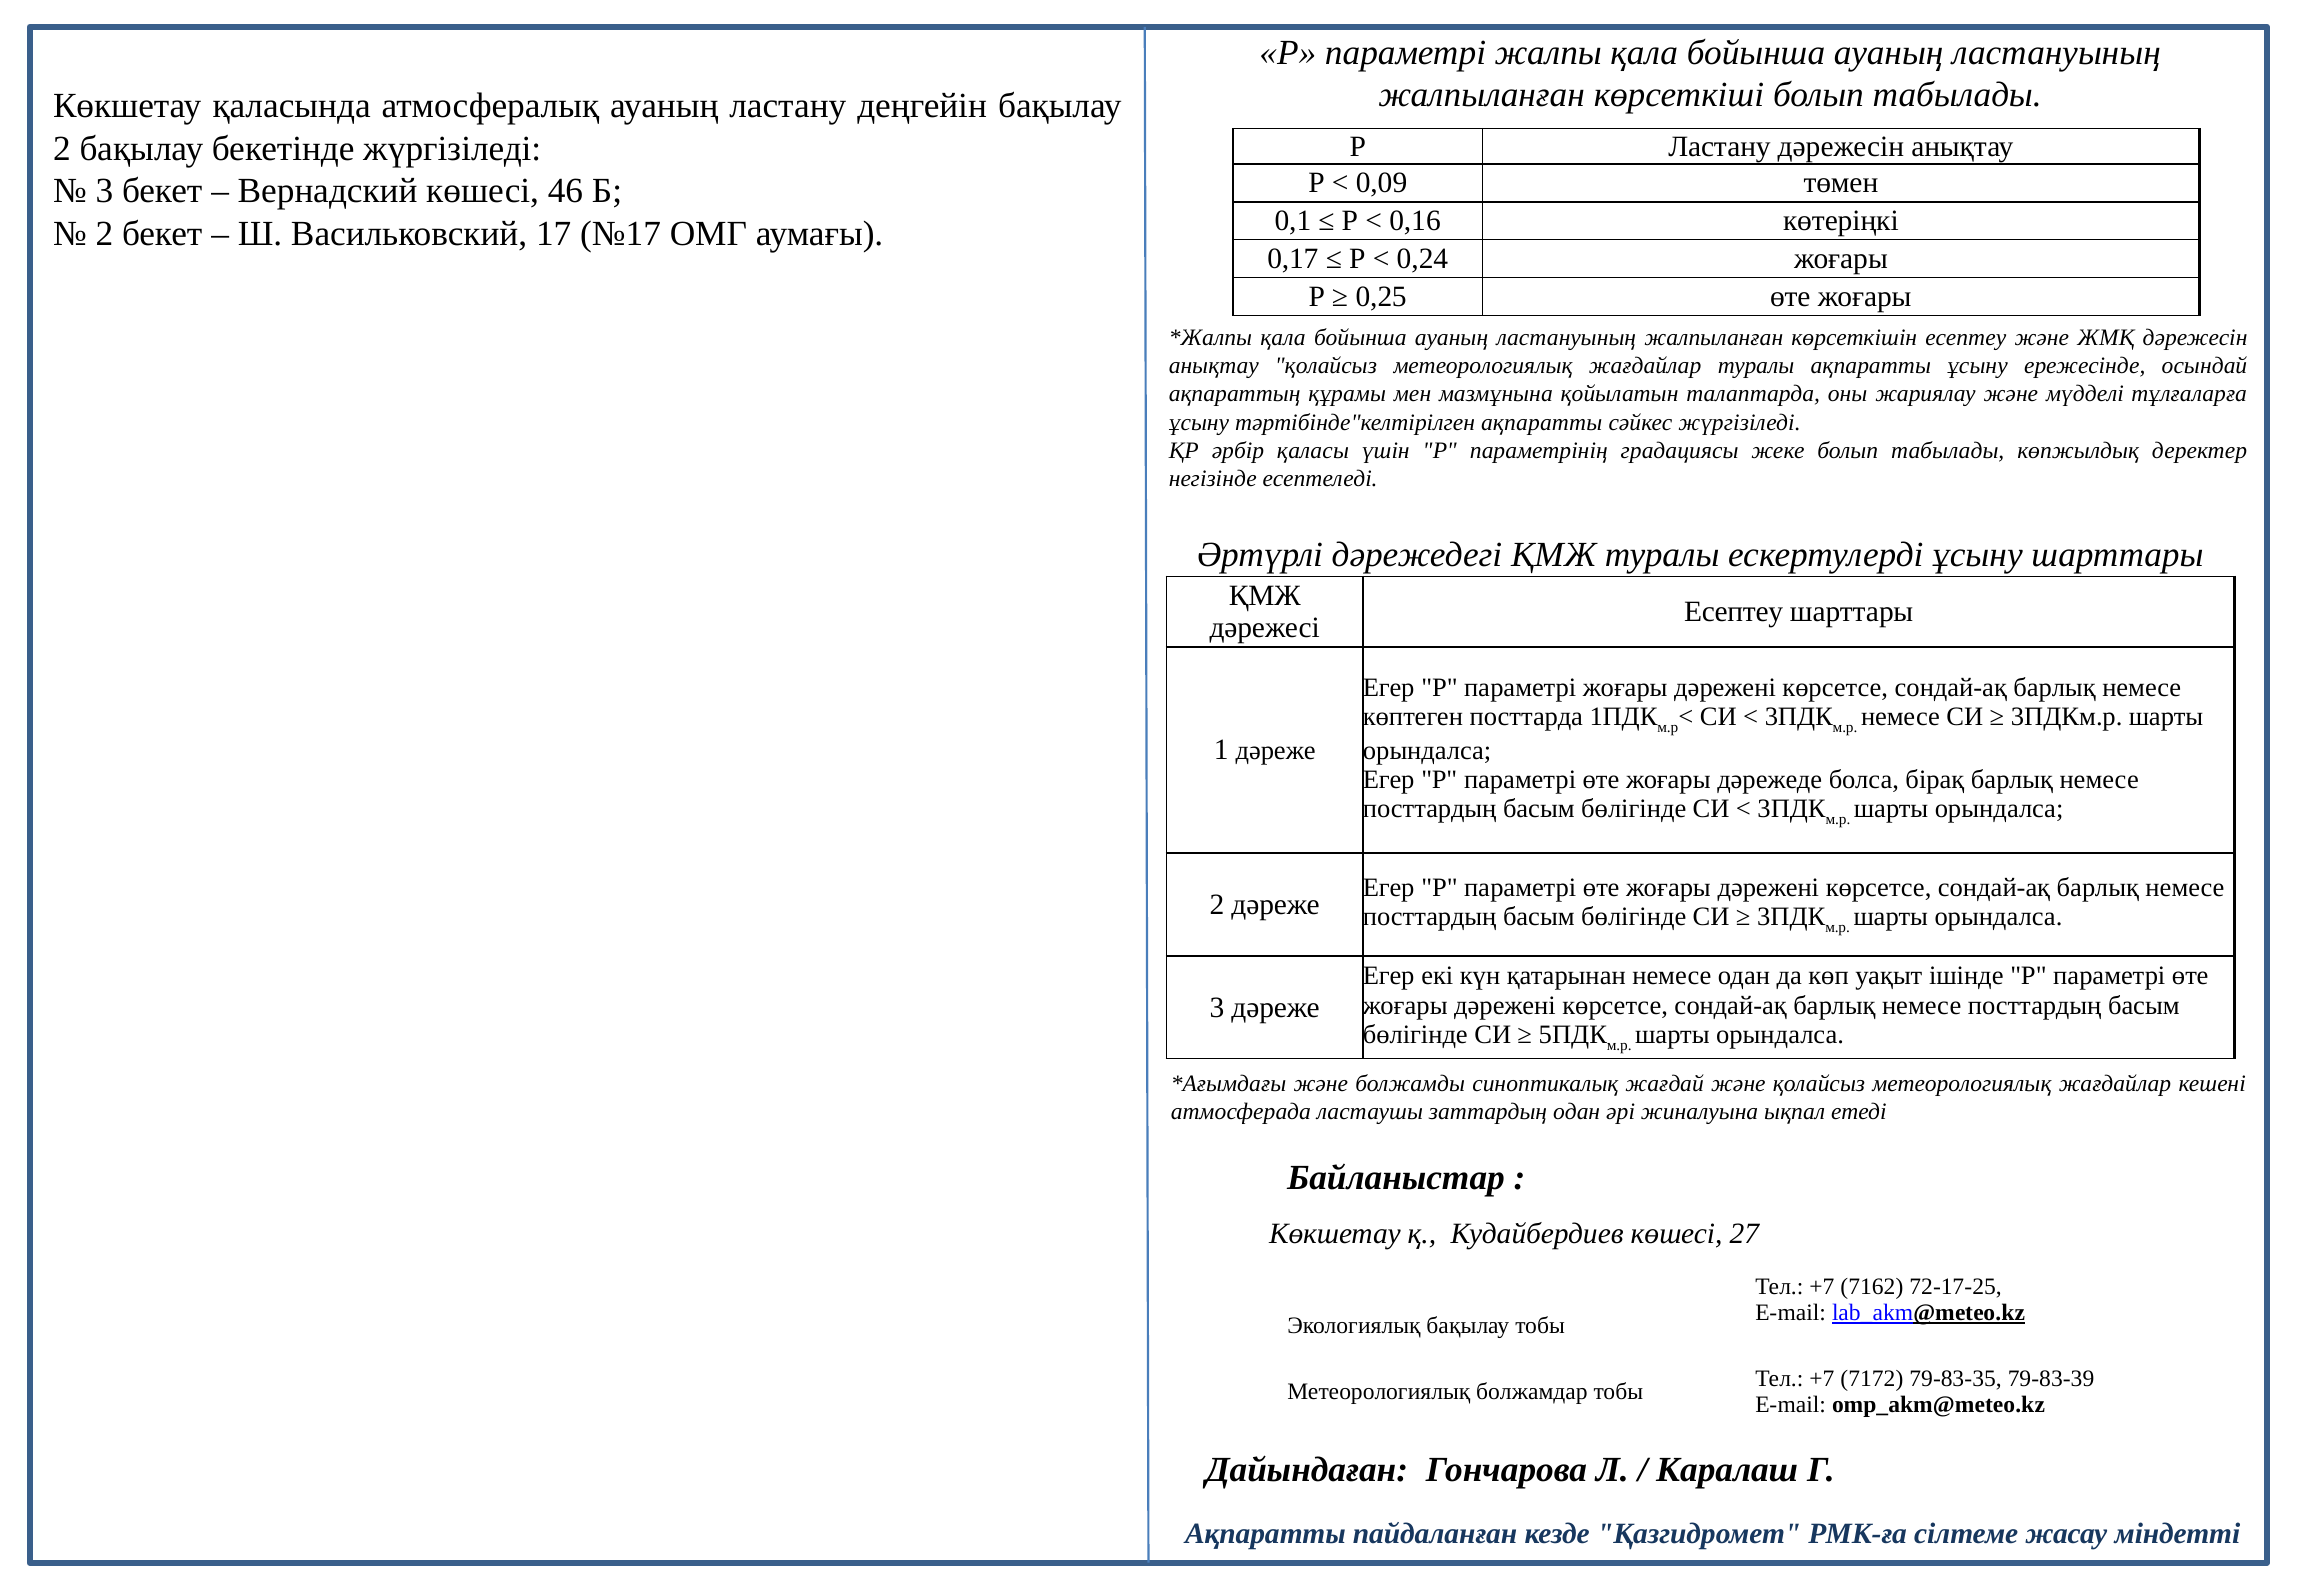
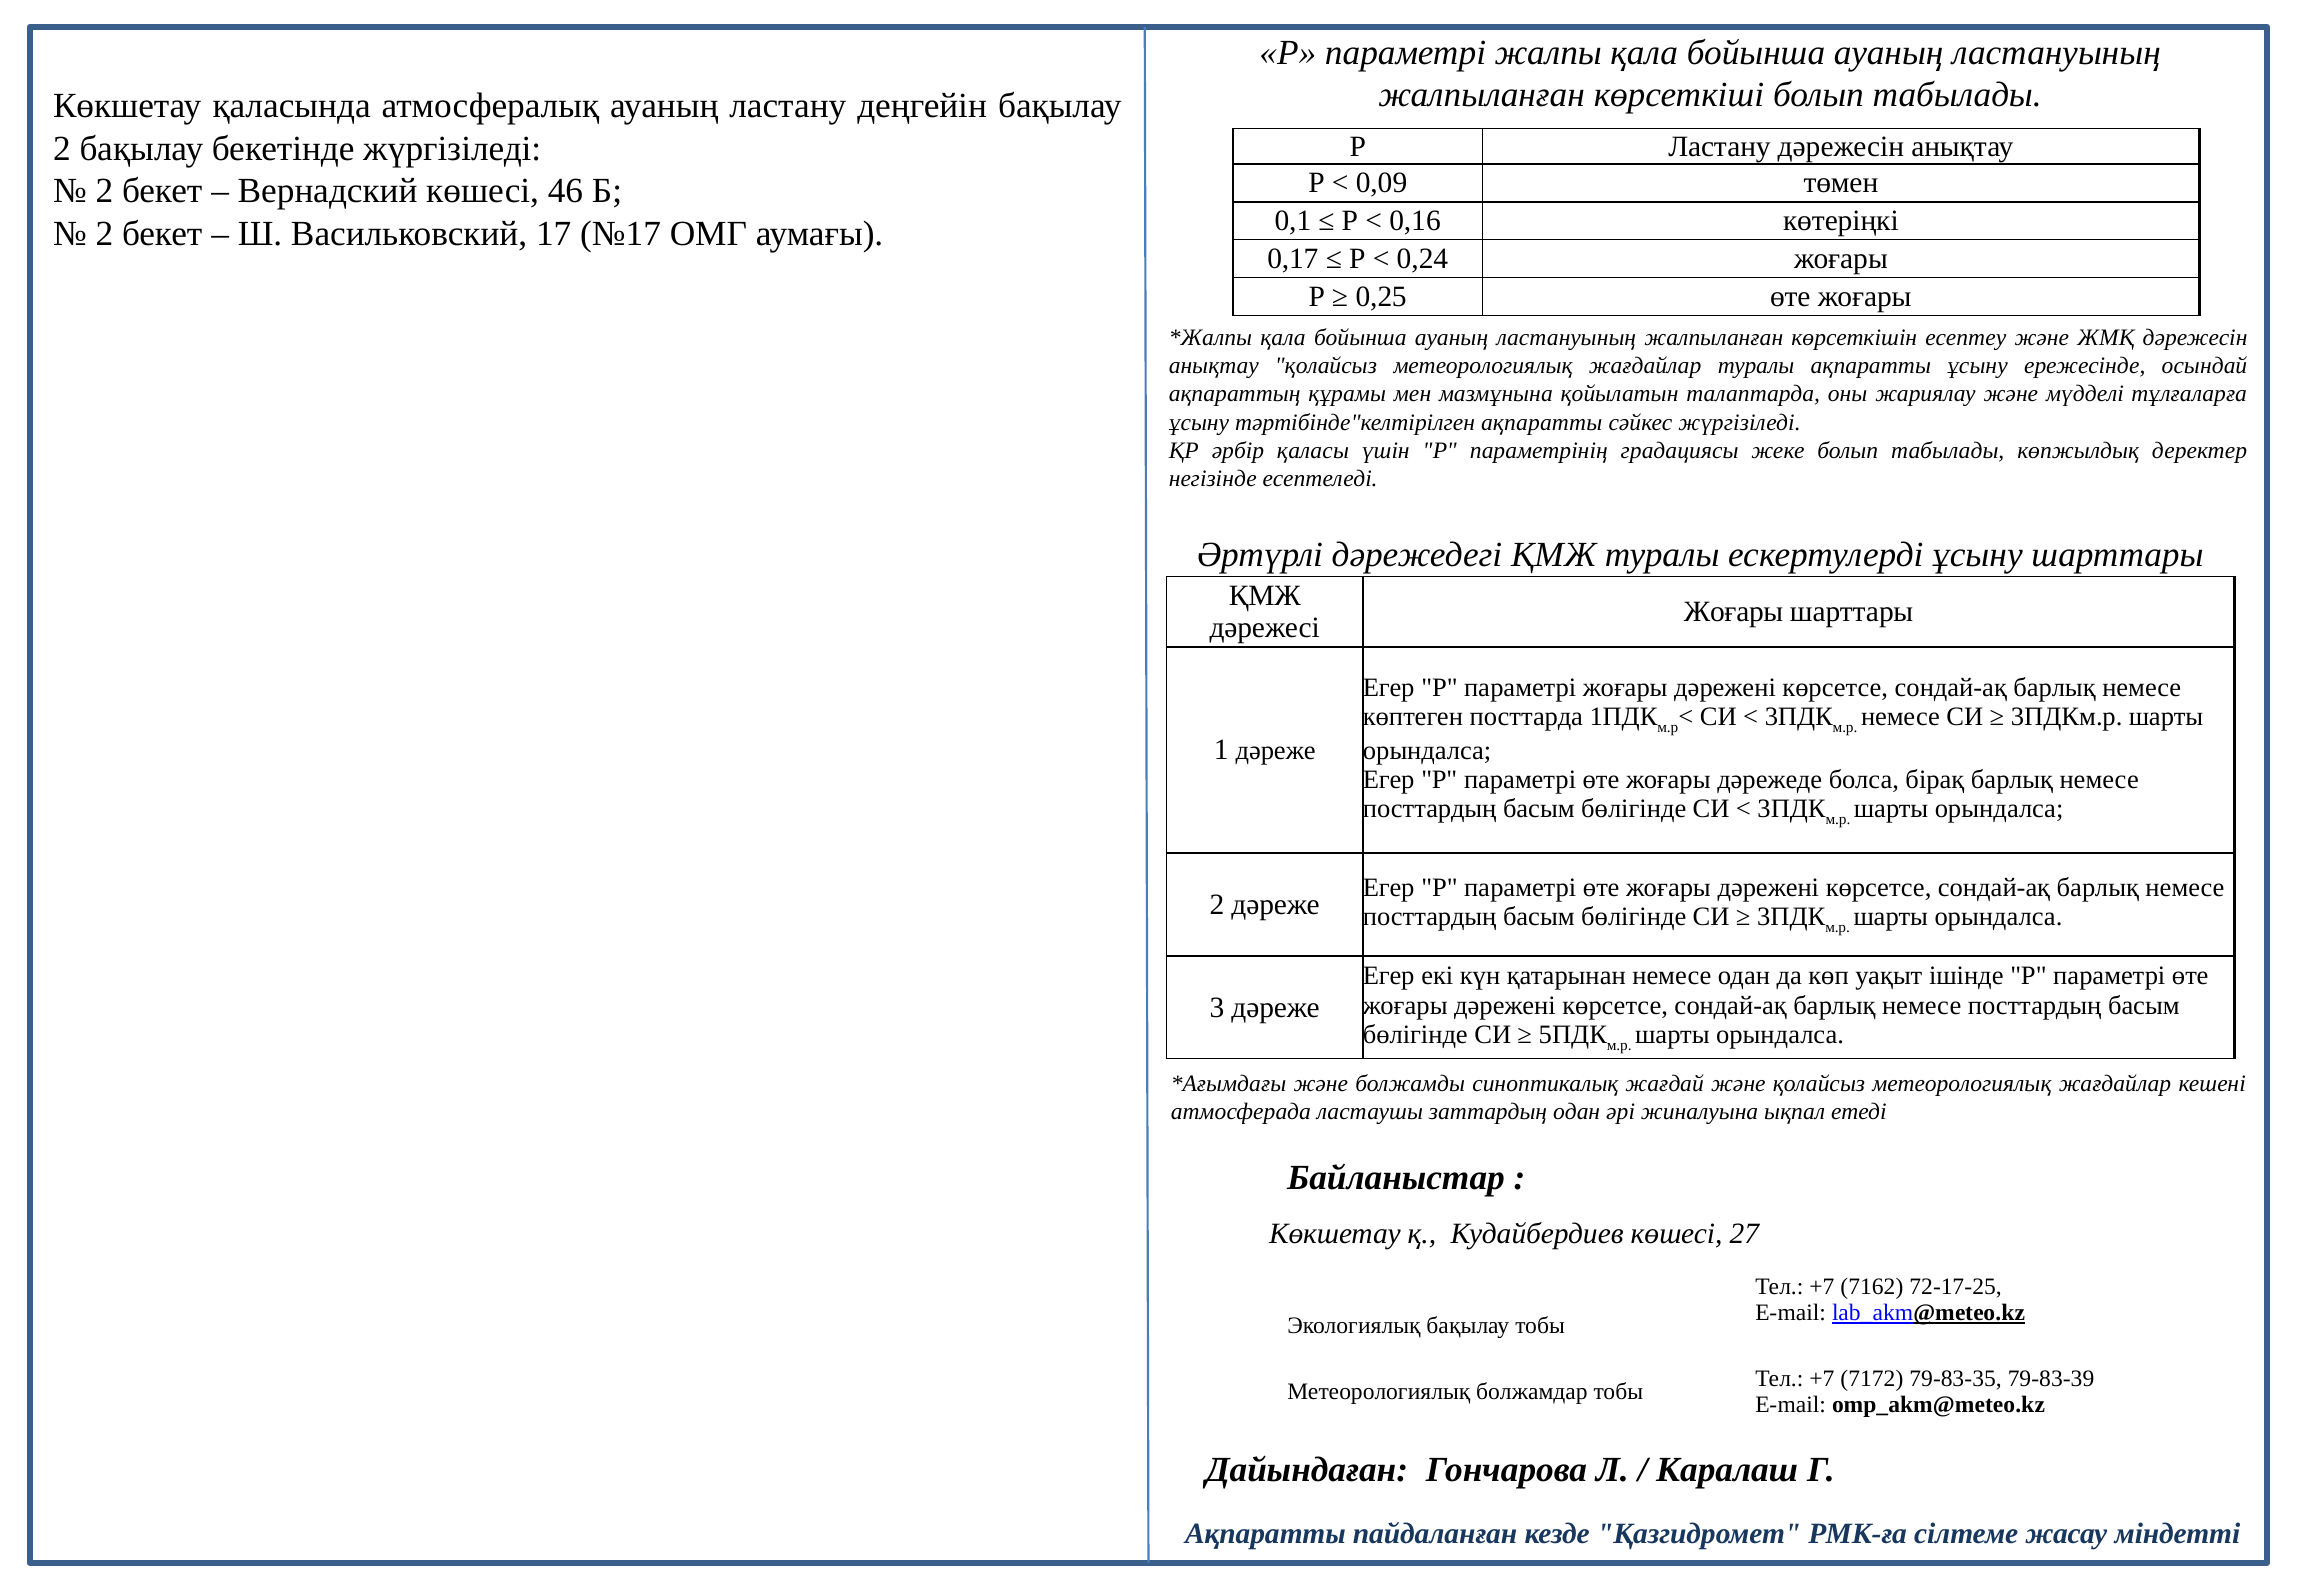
3: 3 -> 2 (104, 191)
Есептеу: Есептеу -> Жоғары (1734, 612)
